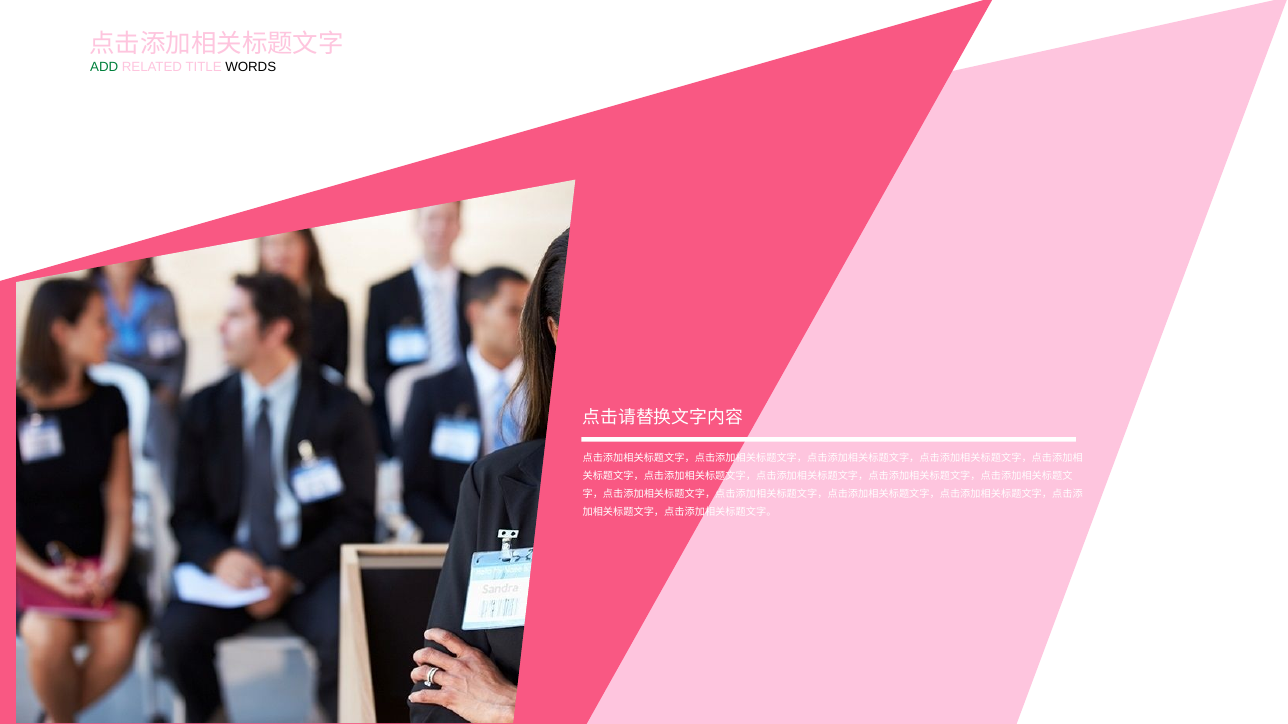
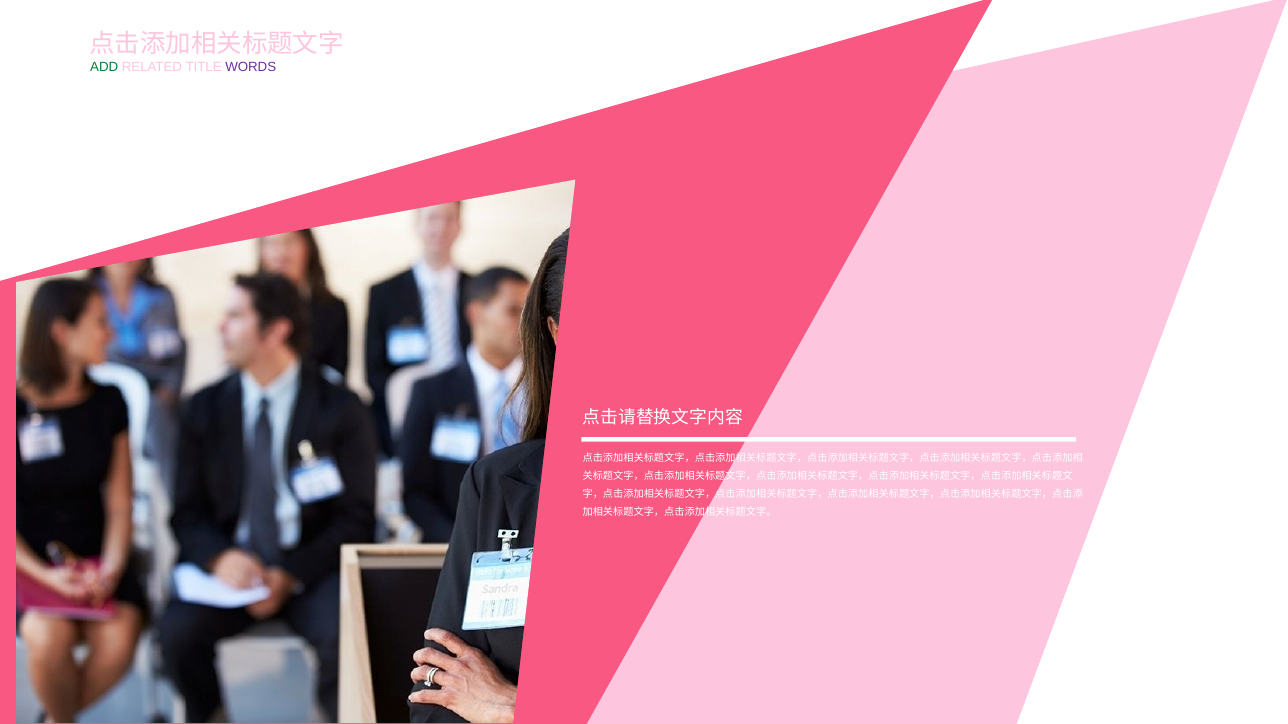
WORDS colour: black -> purple (251, 68)
